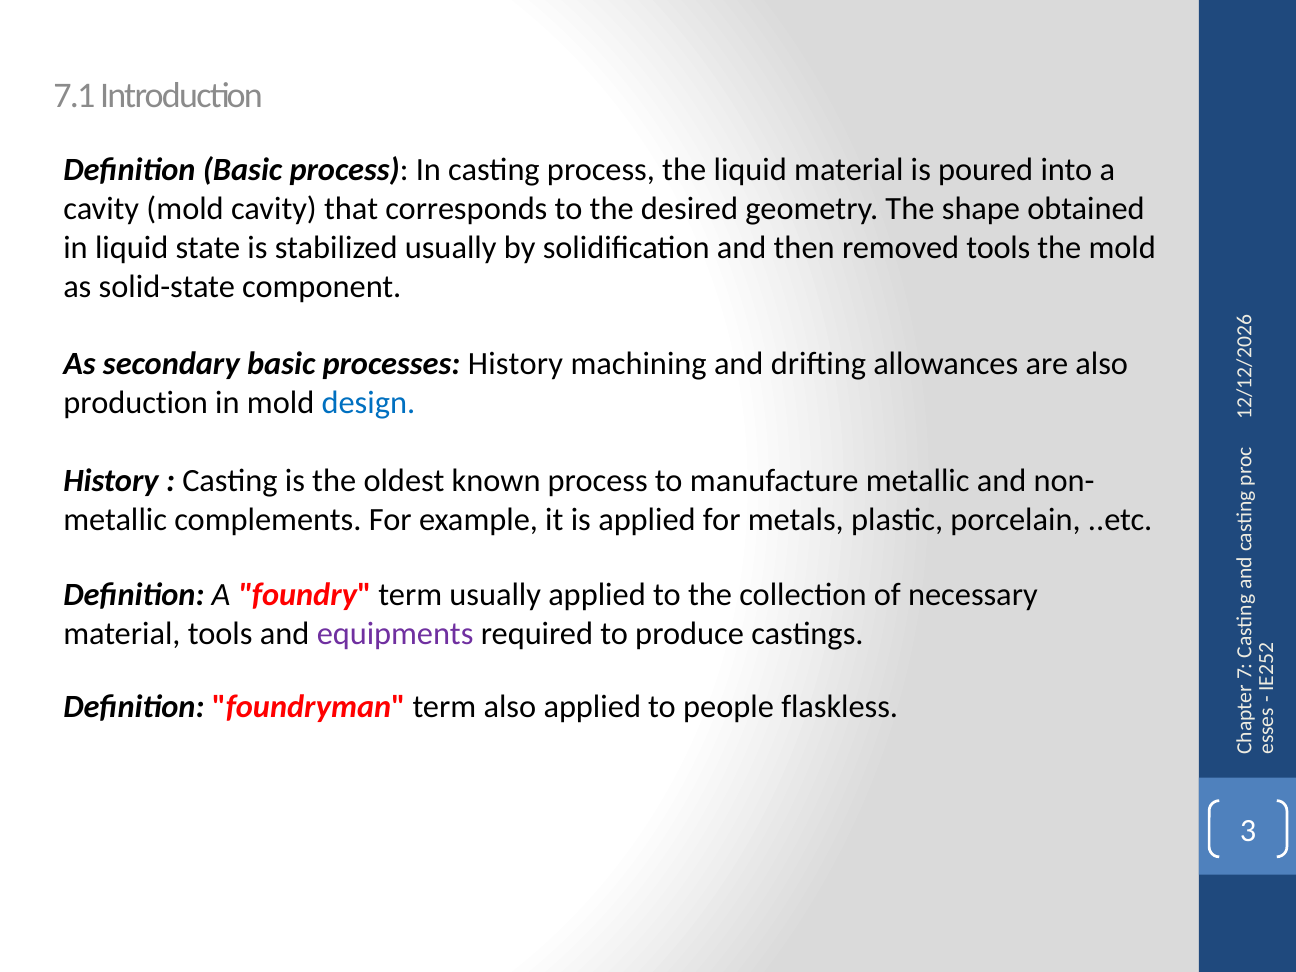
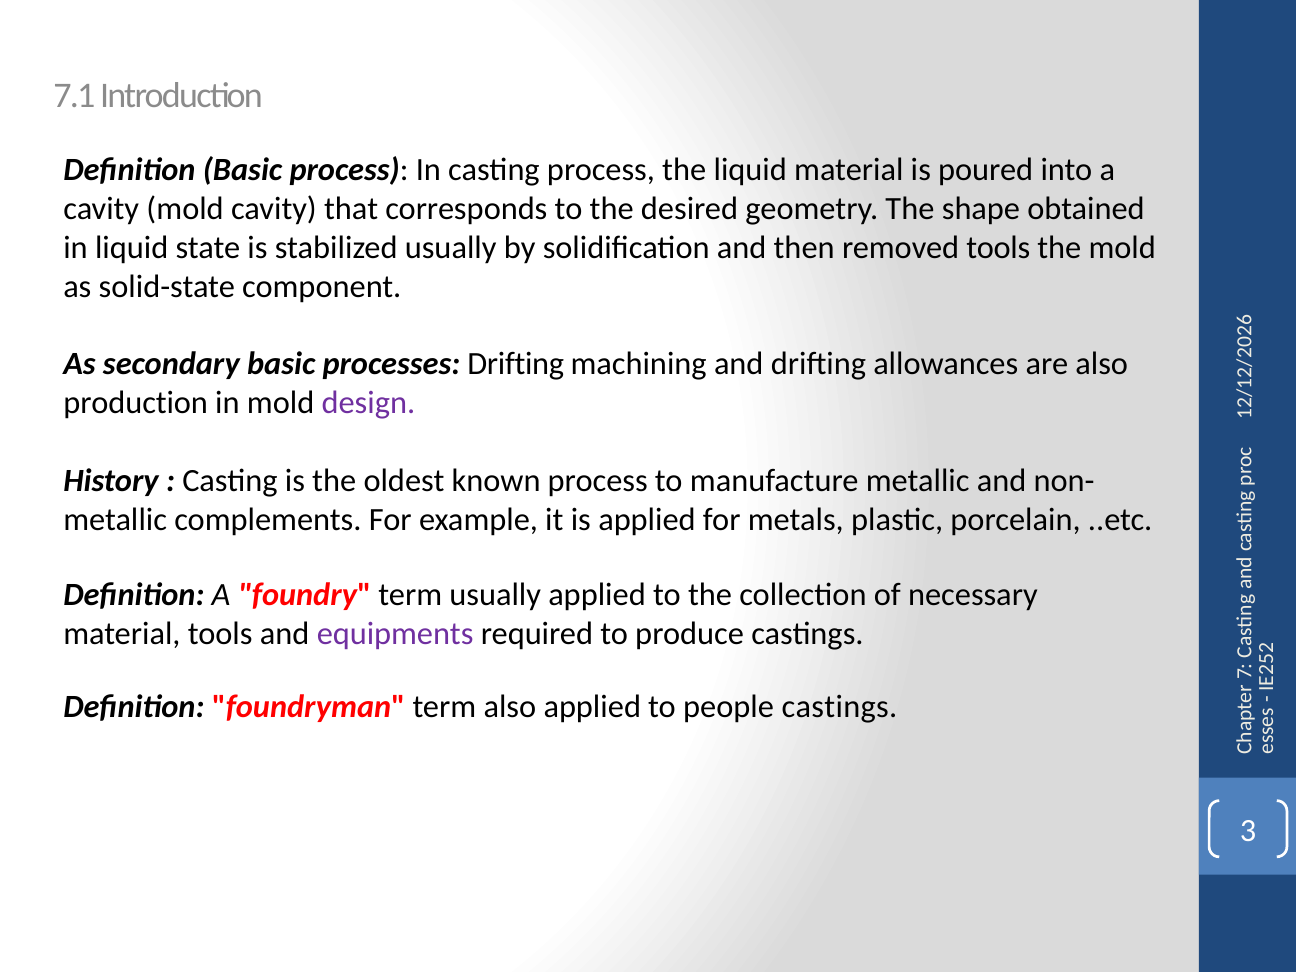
processes History: History -> Drifting (516, 364)
design colour: blue -> purple (368, 403)
people flaskless: flaskless -> castings (839, 706)
